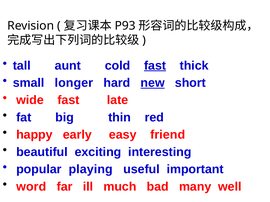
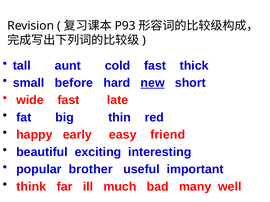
fast underline: present -> none (155, 66)
longer: longer -> before (74, 83)
playing: playing -> brother (91, 170)
word: word -> think (31, 187)
